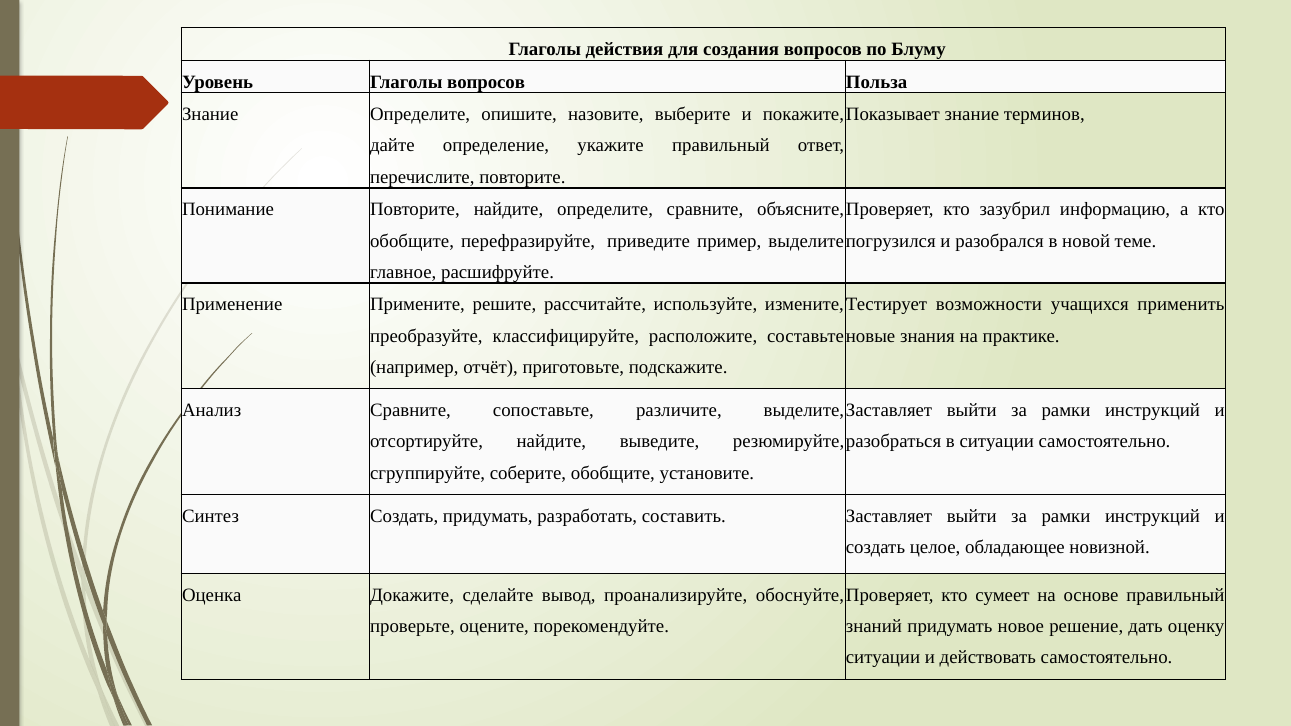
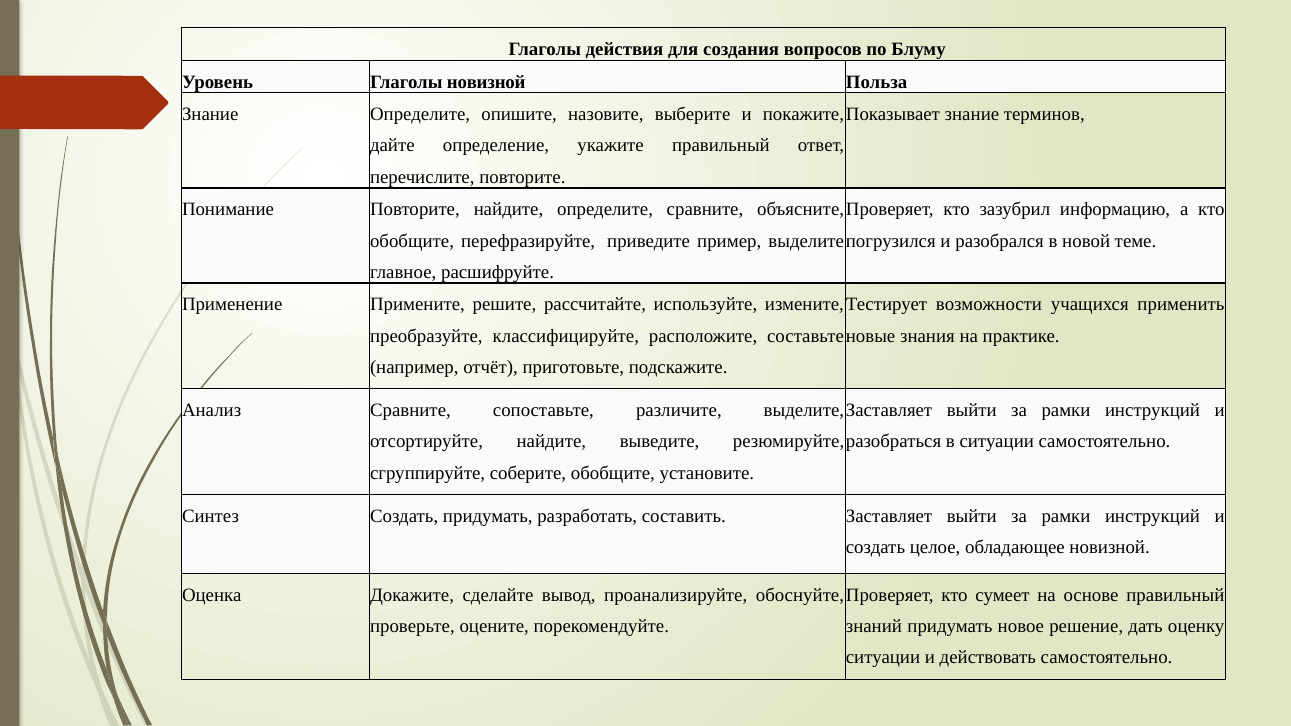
Глаголы вопросов: вопросов -> новизной (486, 82)
